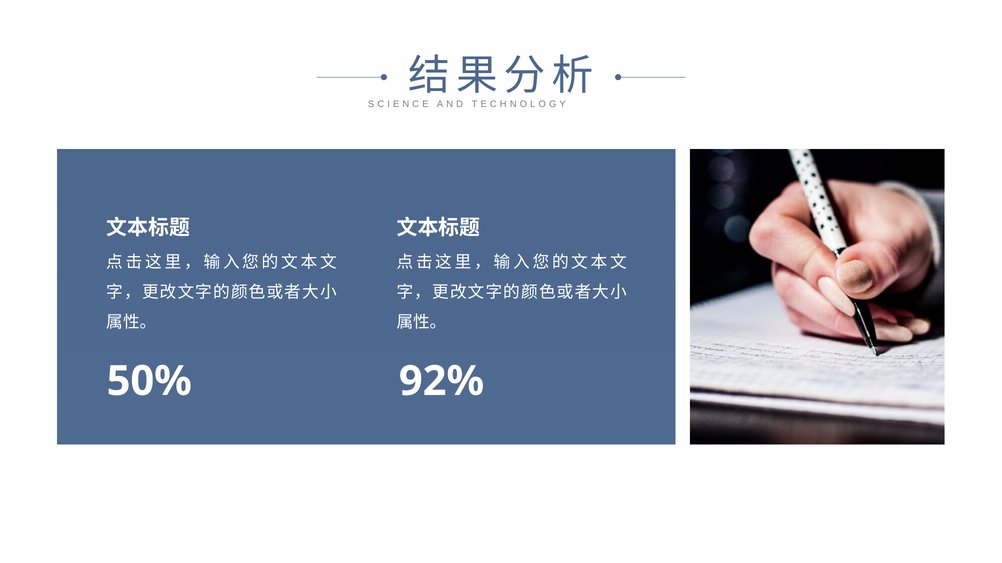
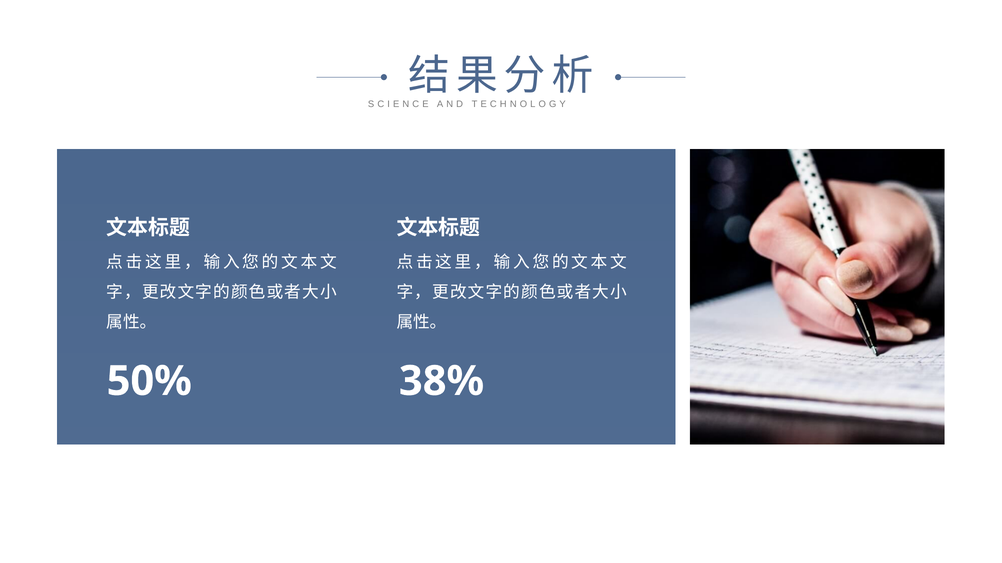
92%: 92% -> 38% (442, 382)
